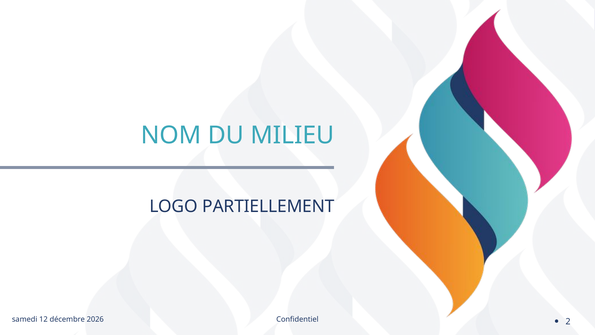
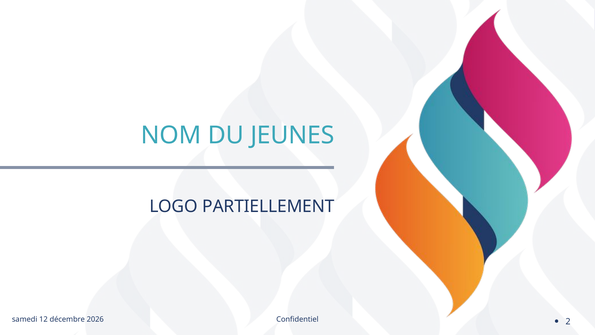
MILIEU: MILIEU -> JEUNES (292, 135)
